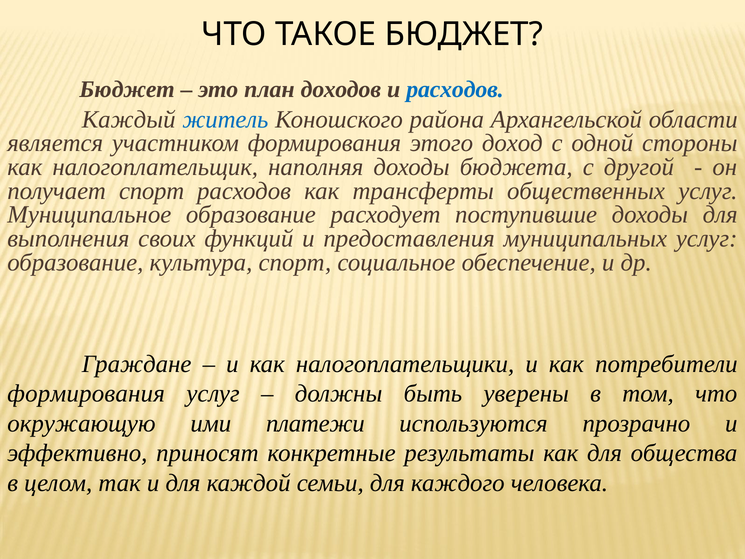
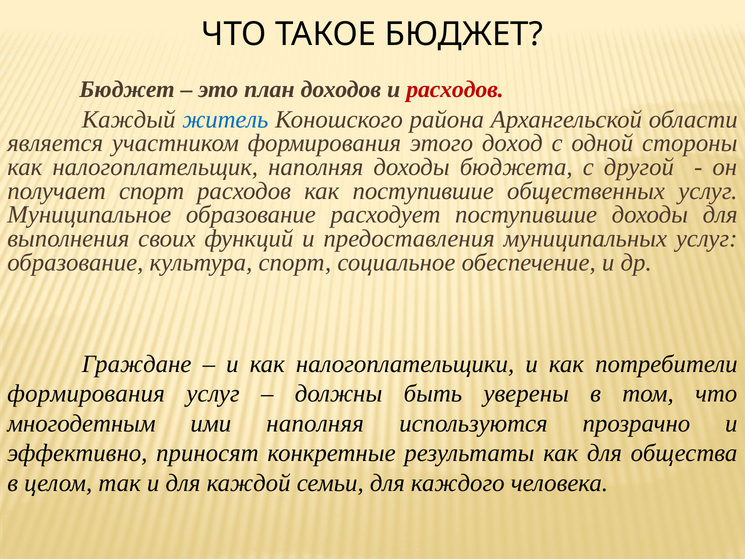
расходов colour: blue -> red (455, 89)
как трансферты: трансферты -> поступившие (423, 191)
окружающую: окружающую -> многодетным (82, 423)
ими платежи: платежи -> наполняя (315, 423)
